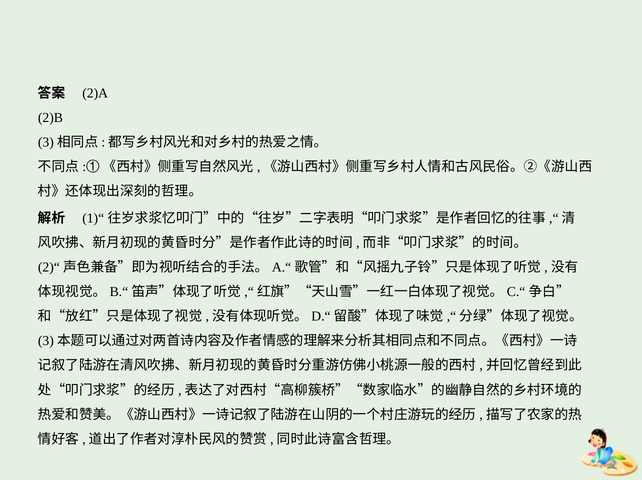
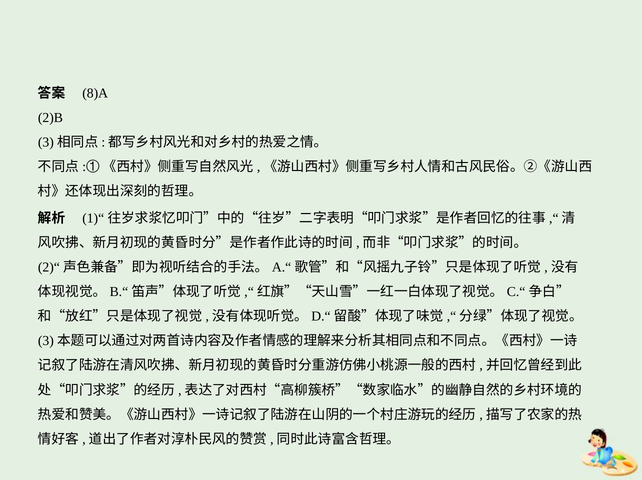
2)A: 2)A -> 8)A (95, 93)
